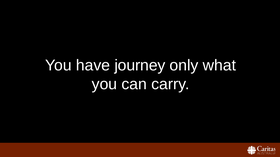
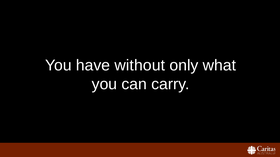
journey: journey -> without (140, 66)
